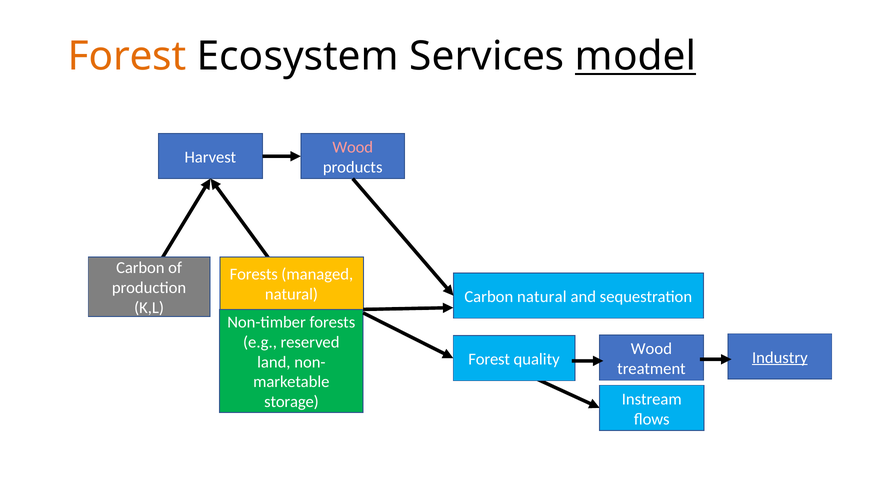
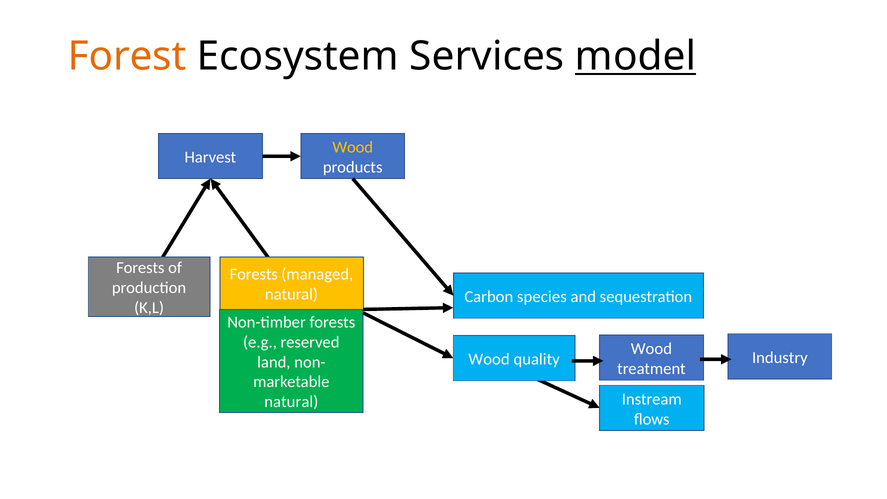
Wood colour: pink -> yellow (353, 147)
Carbon: Carbon -> Forests (140, 268)
Carbon natural: natural -> species (542, 297)
Industry underline: present -> none (780, 358)
Forest: Forest -> Wood (489, 359)
storage: storage -> natural (291, 402)
